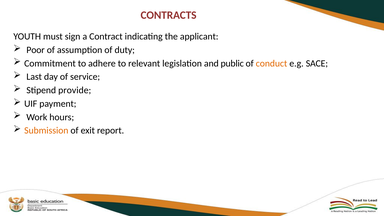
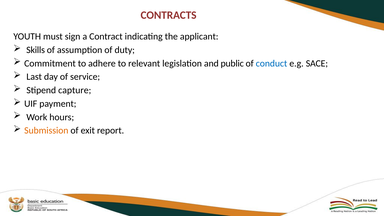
Poor: Poor -> Skills (36, 50)
conduct colour: orange -> blue (272, 63)
provide: provide -> capture (75, 90)
